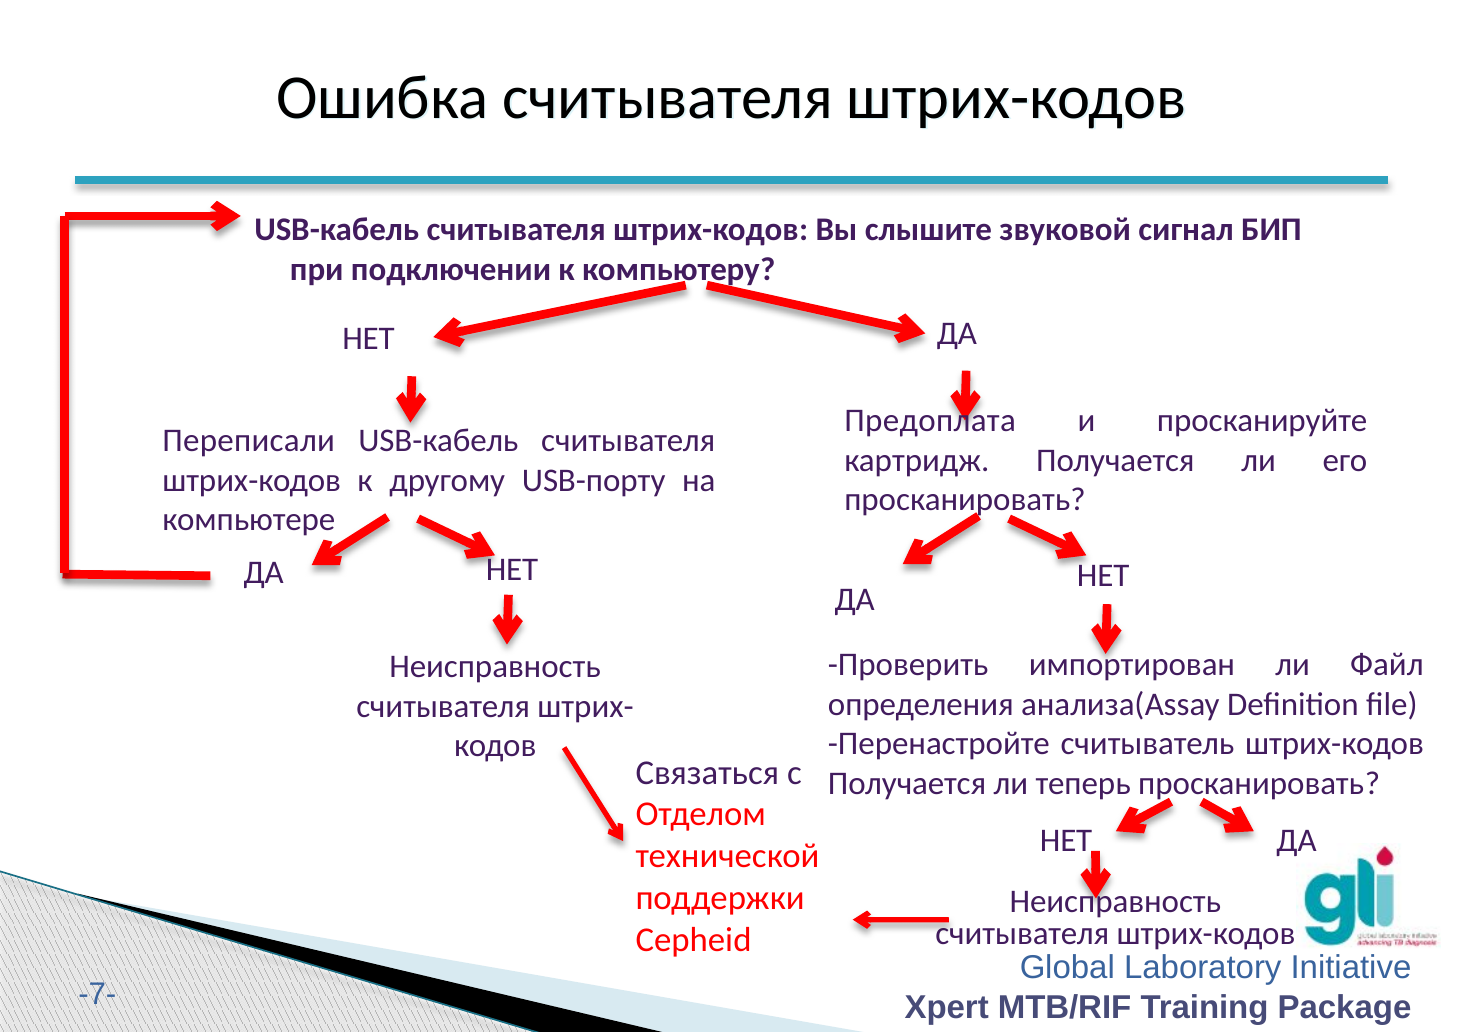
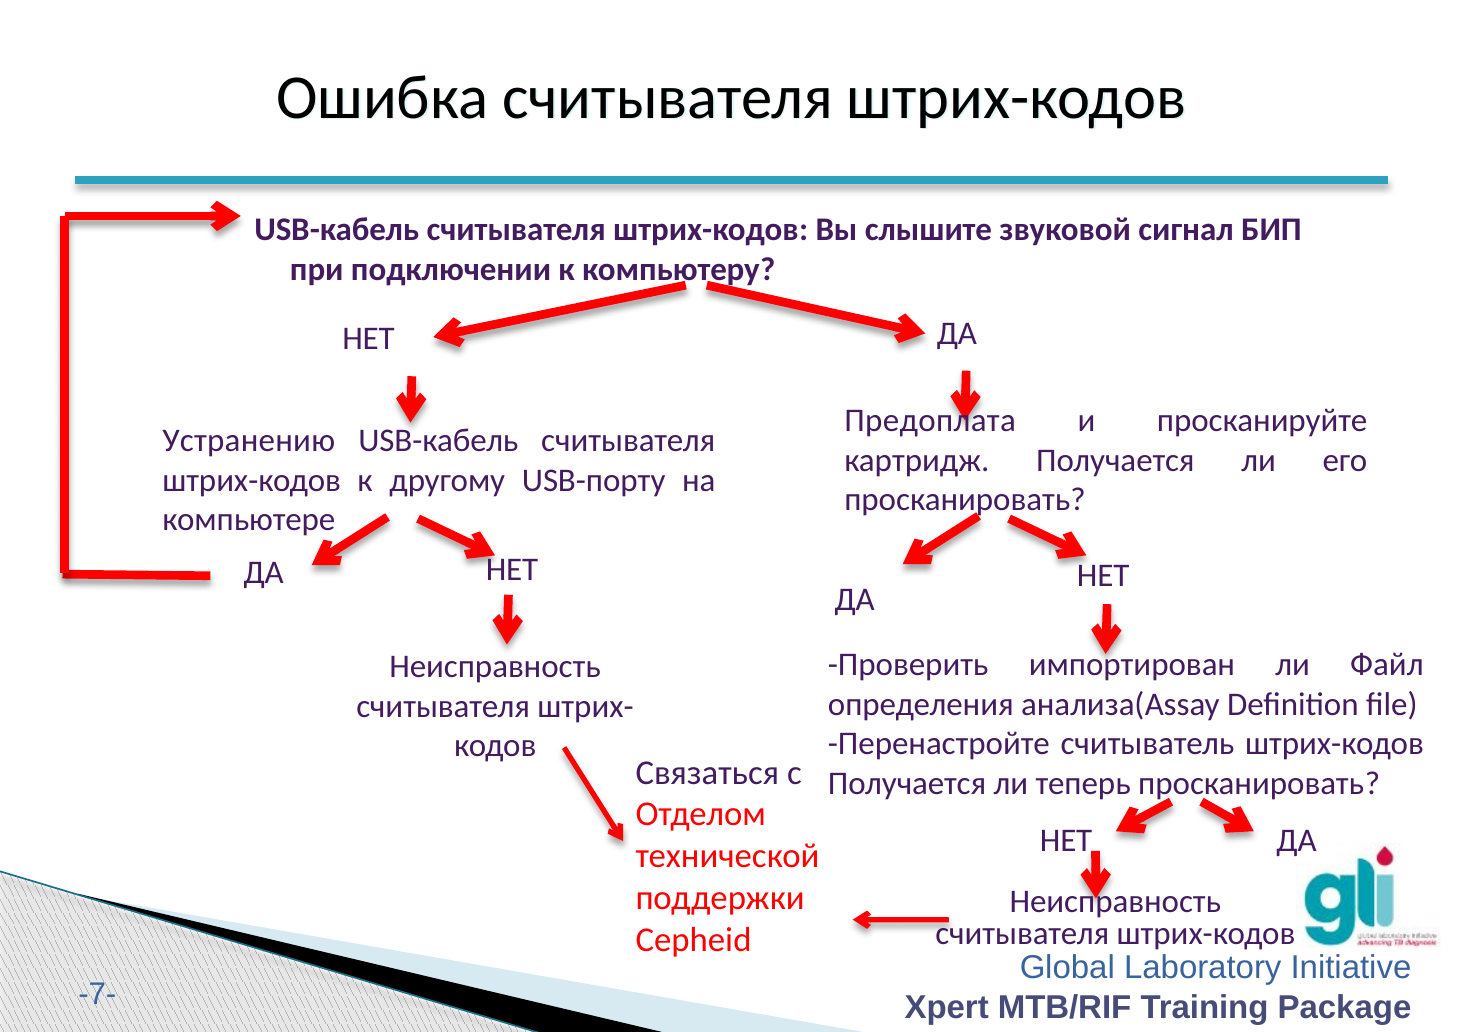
Переписали: Переписали -> Устранению (249, 441)
